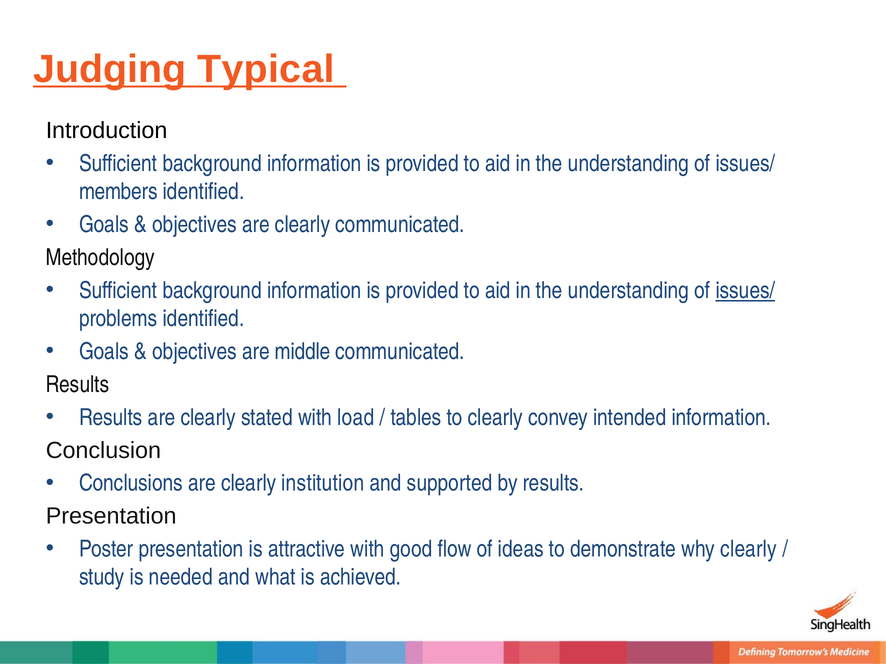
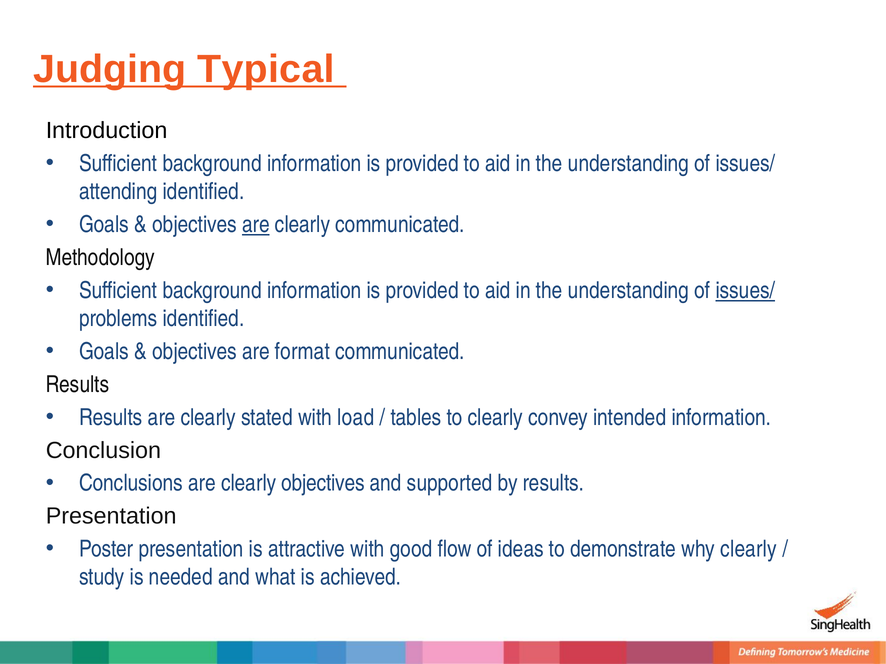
members: members -> attending (118, 192)
are underline: none -> present (256, 225)
middle: middle -> format (302, 352)
clearly institution: institution -> objectives (323, 484)
